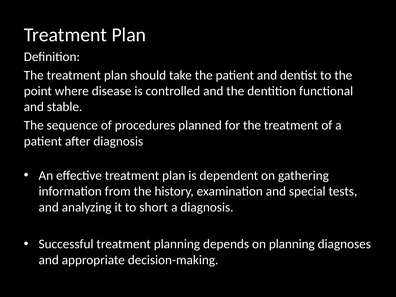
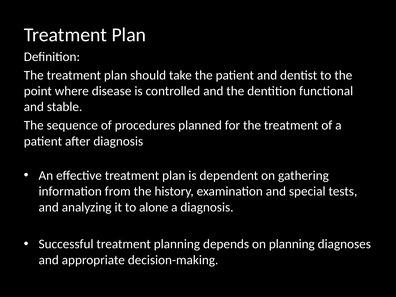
short: short -> alone (154, 207)
